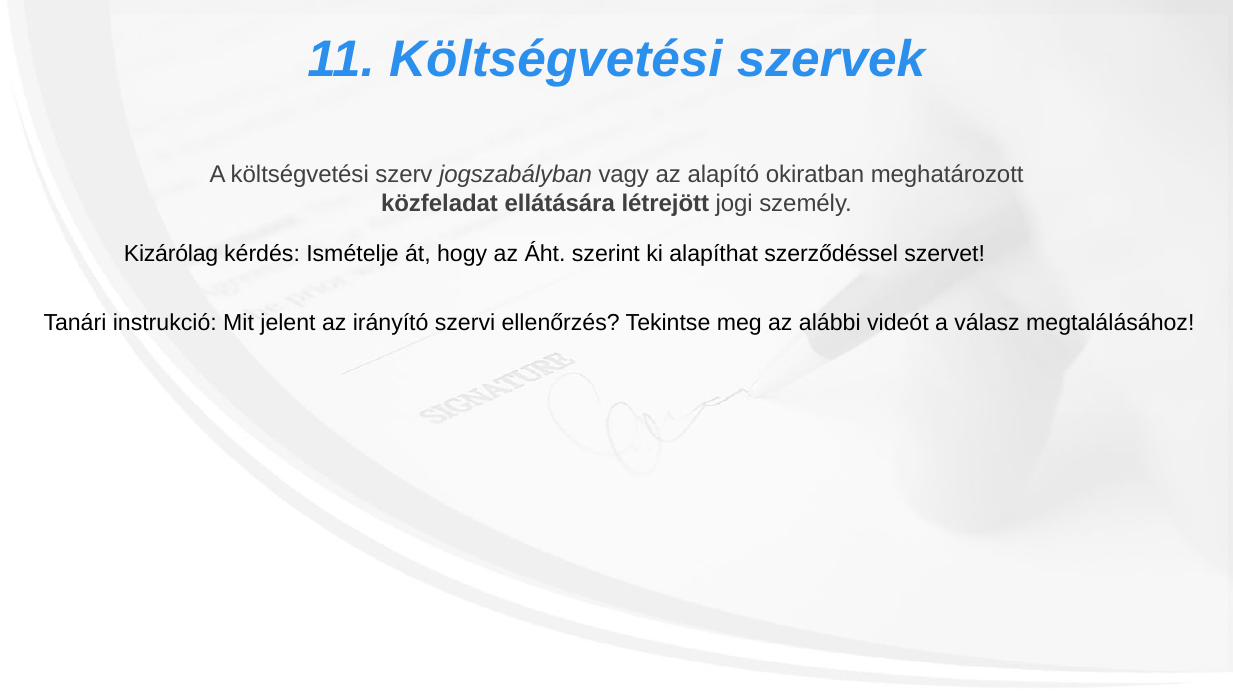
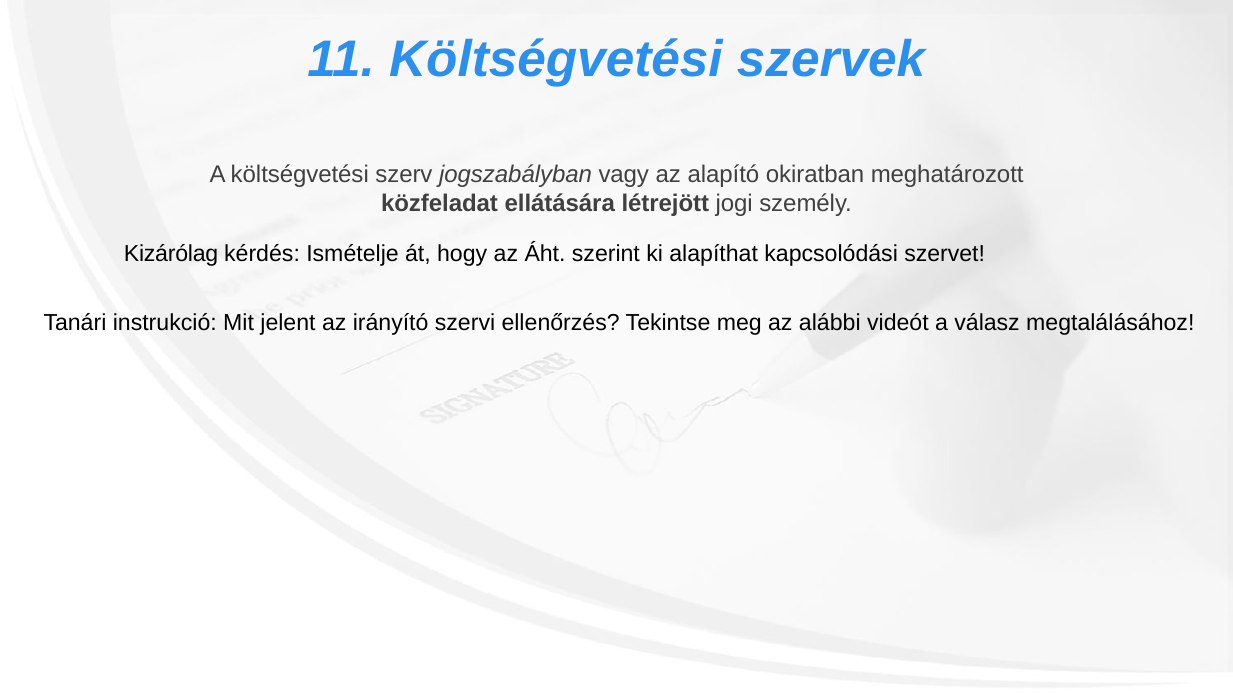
szerződéssel: szerződéssel -> kapcsolódási (831, 254)
